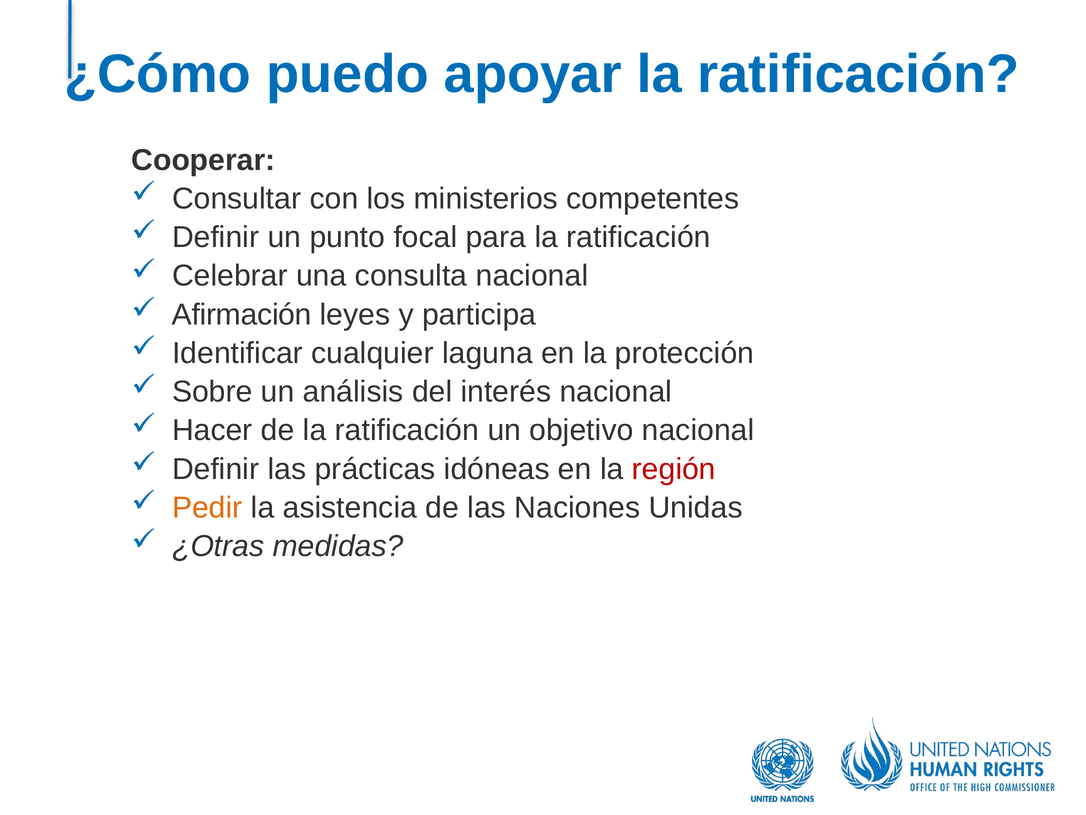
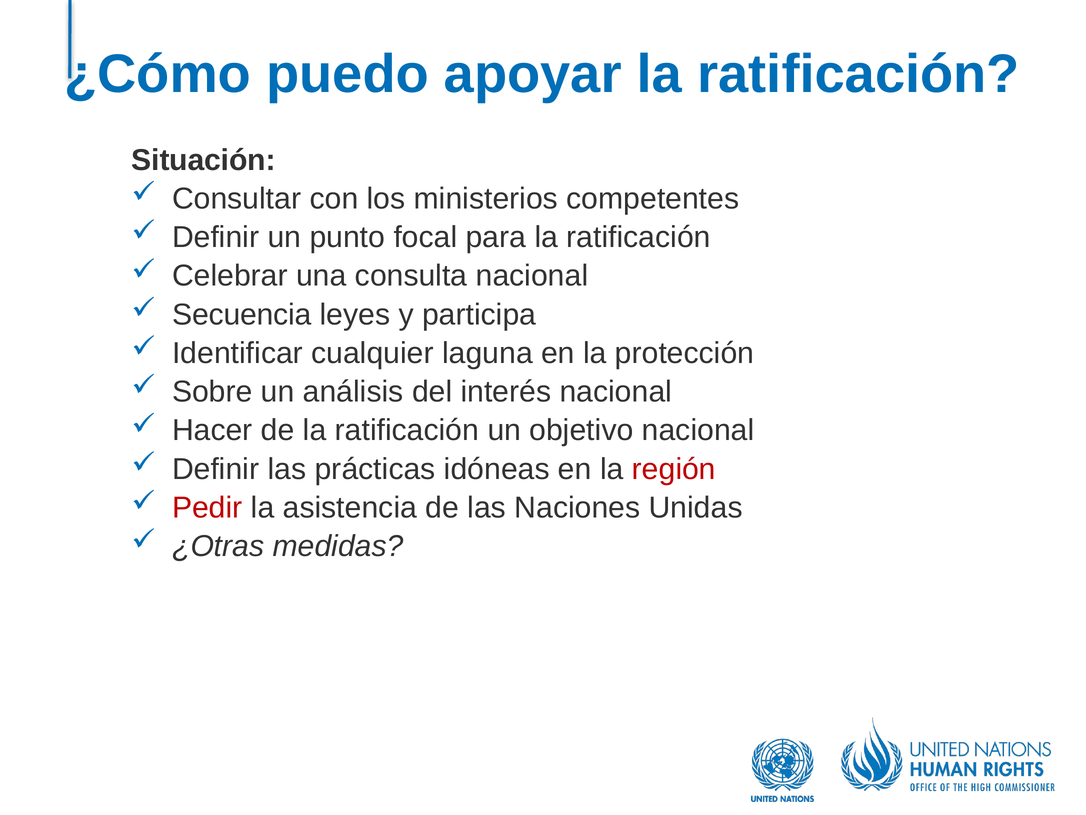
Cooperar: Cooperar -> Situación (204, 160)
Afirmación: Afirmación -> Secuencia (242, 314)
Pedir colour: orange -> red (207, 507)
